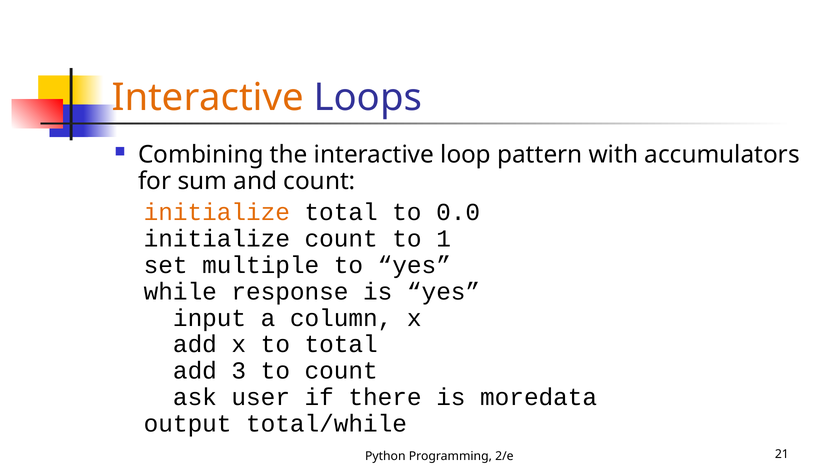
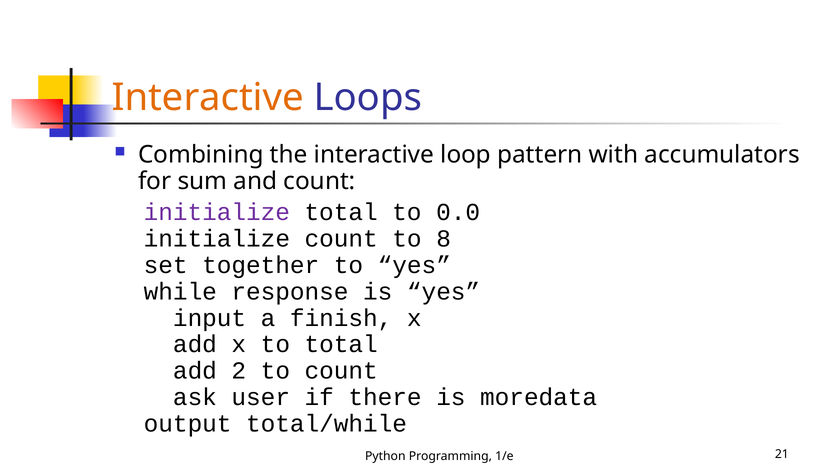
initialize colour: orange -> purple (217, 212)
1: 1 -> 8 (444, 239)
multiple: multiple -> together (261, 265)
column: column -> finish (341, 318)
3: 3 -> 2 (239, 371)
2/e: 2/e -> 1/e (504, 456)
